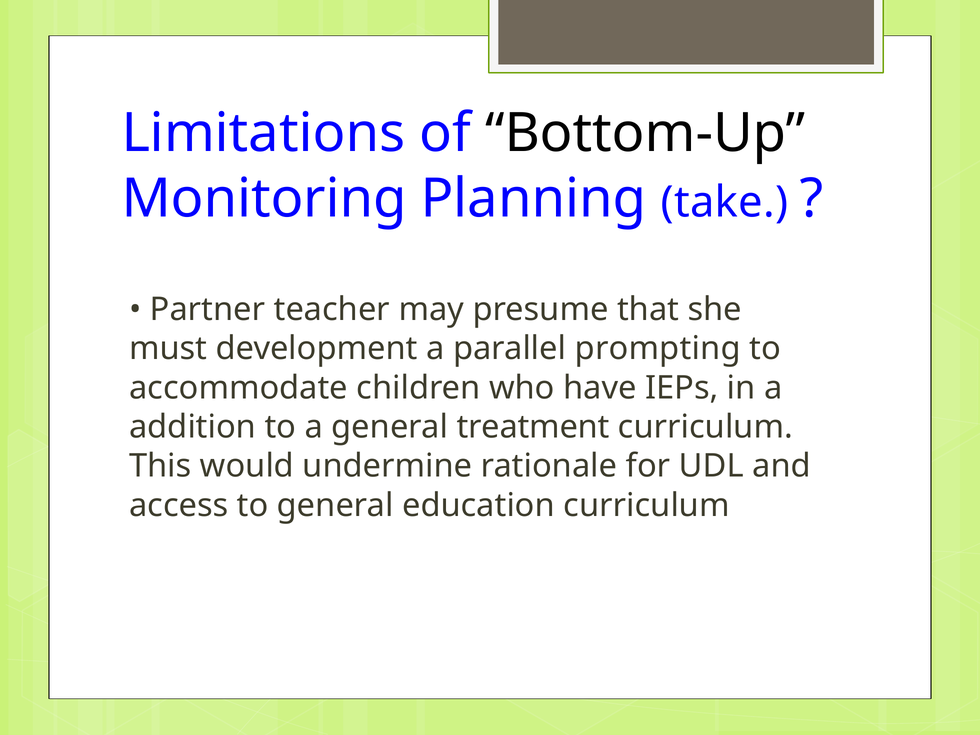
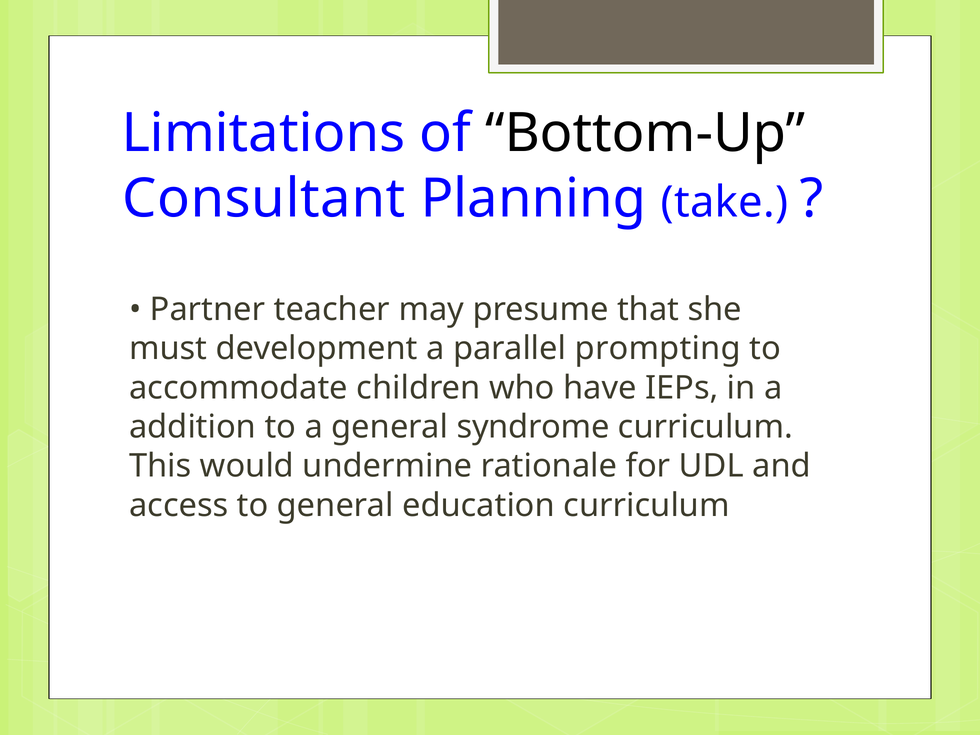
Monitoring: Monitoring -> Consultant (264, 199)
treatment: treatment -> syndrome (533, 427)
